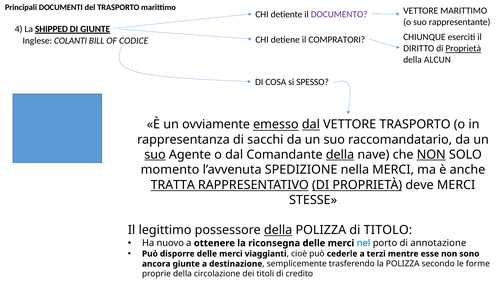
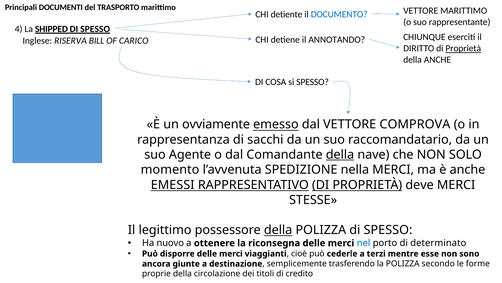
DOCUMENTO colour: purple -> blue (339, 14)
GIUNTE: GIUNTE -> SPESSO (95, 29)
COMPRATORI: COMPRATORI -> ANNOTANDO (337, 40)
COLANTI: COLANTI -> RISERVA (70, 41)
CODICE: CODICE -> CARICO (134, 41)
della ALCUN: ALCUN -> ANCHE (437, 60)
dal underline: present -> none (311, 124)
VETTORE TRASPORTO: TRASPORTO -> COMPROVA (415, 124)
suo underline: present -> none (155, 154)
NON underline: present -> none (431, 154)
TRATTA: TRATTA -> EMESSI (173, 184)
POLIZZA di TITOLO: TITOLO -> SPESSO (388, 230)
annotazione: annotazione -> determinato (438, 243)
